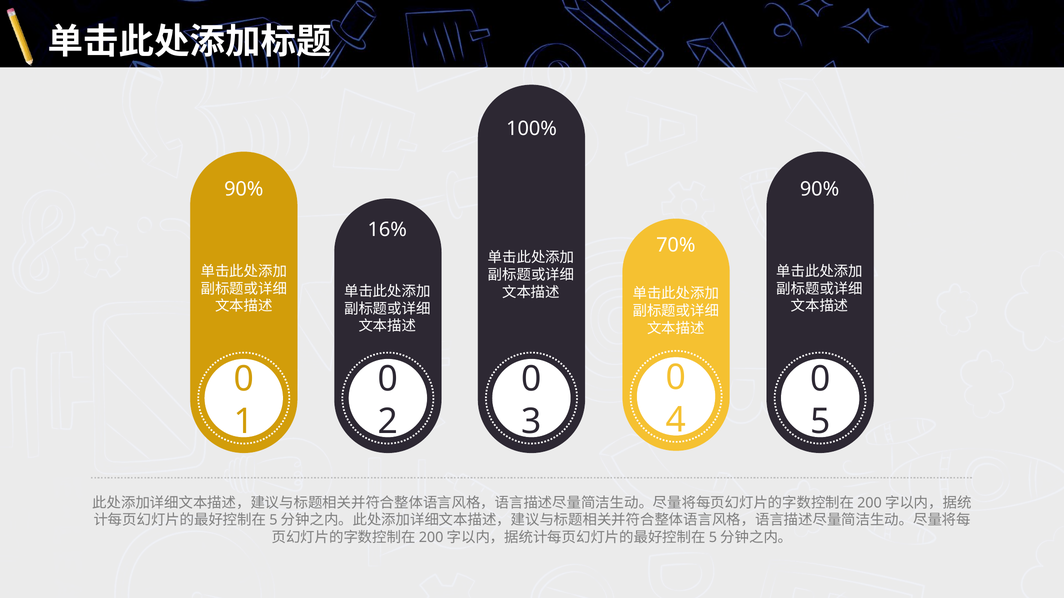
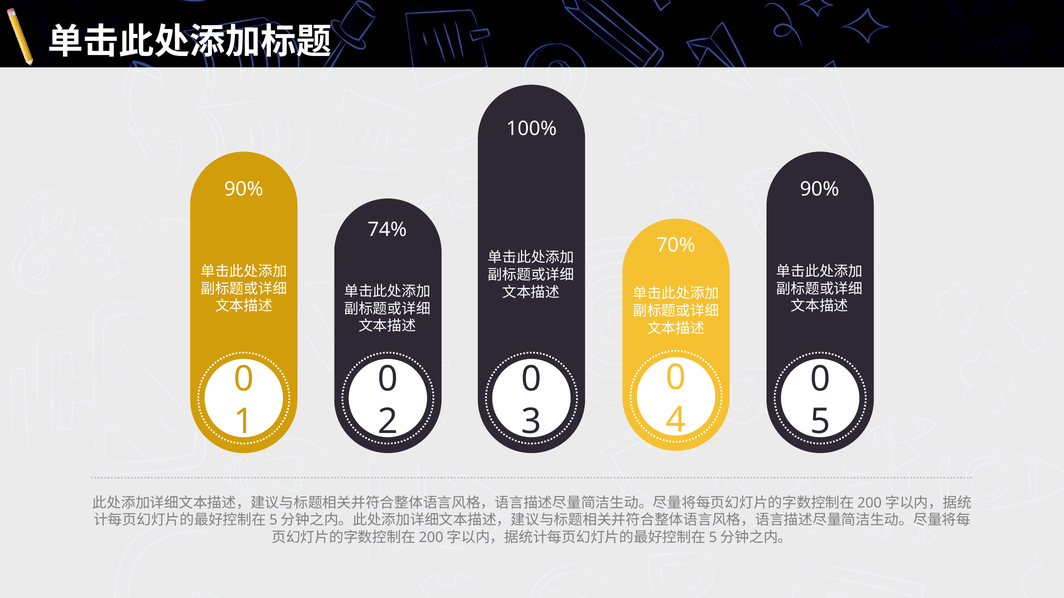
16%: 16% -> 74% (387, 230)
